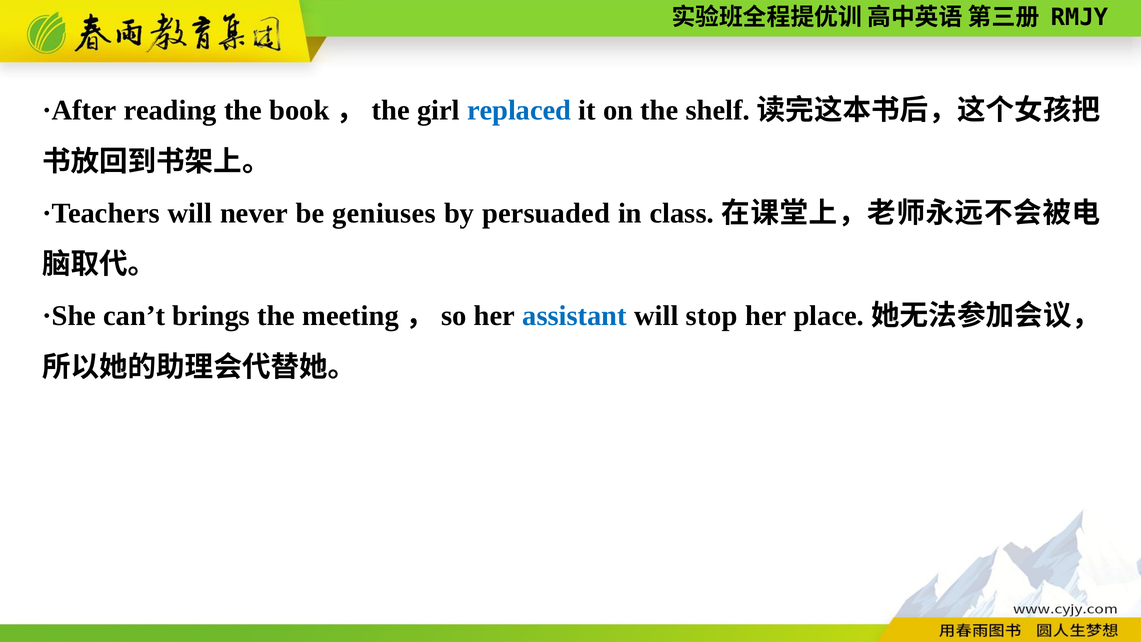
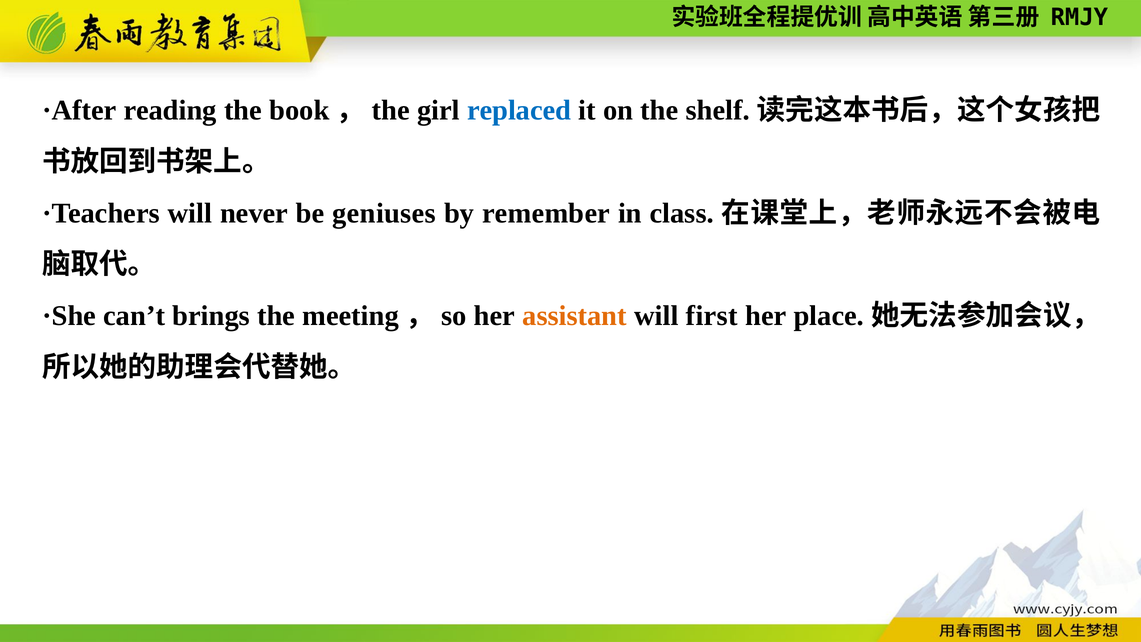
persuaded: persuaded -> remember (546, 213)
assistant colour: blue -> orange (575, 316)
stop: stop -> first (712, 316)
